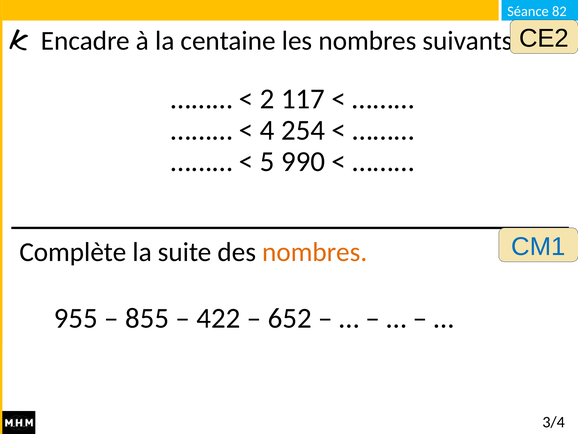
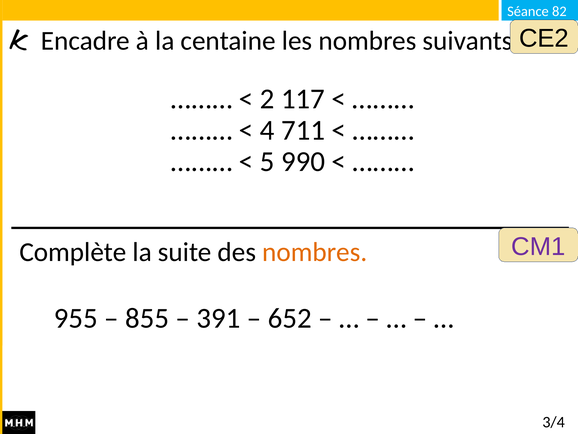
254: 254 -> 711 (303, 130)
CM1 colour: blue -> purple (538, 246)
422: 422 -> 391 (218, 318)
